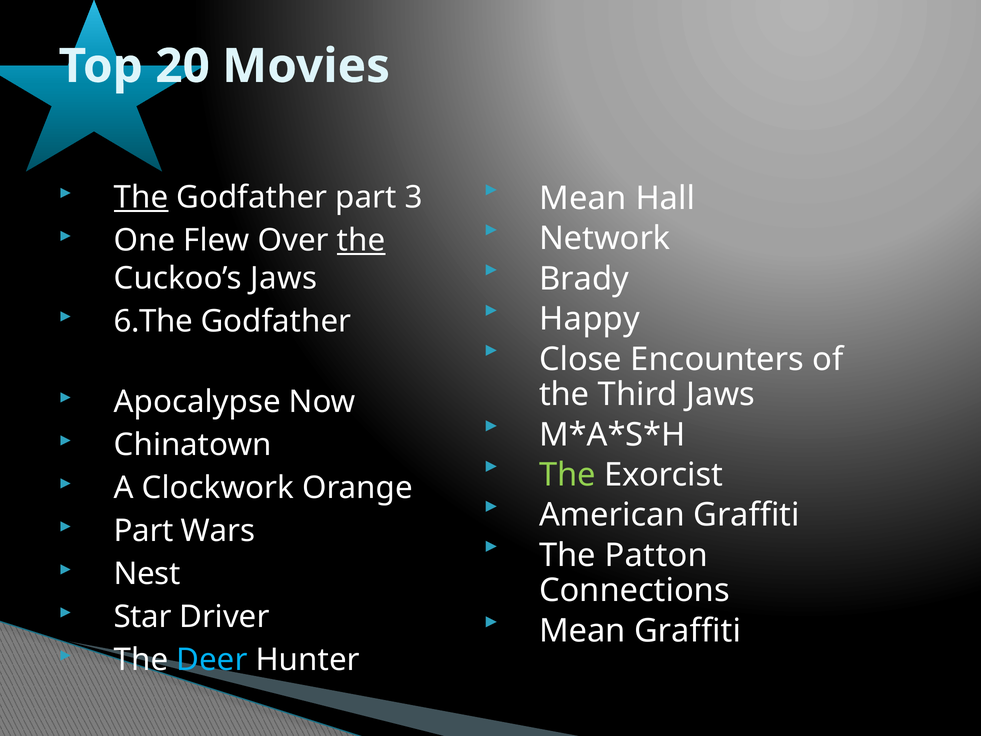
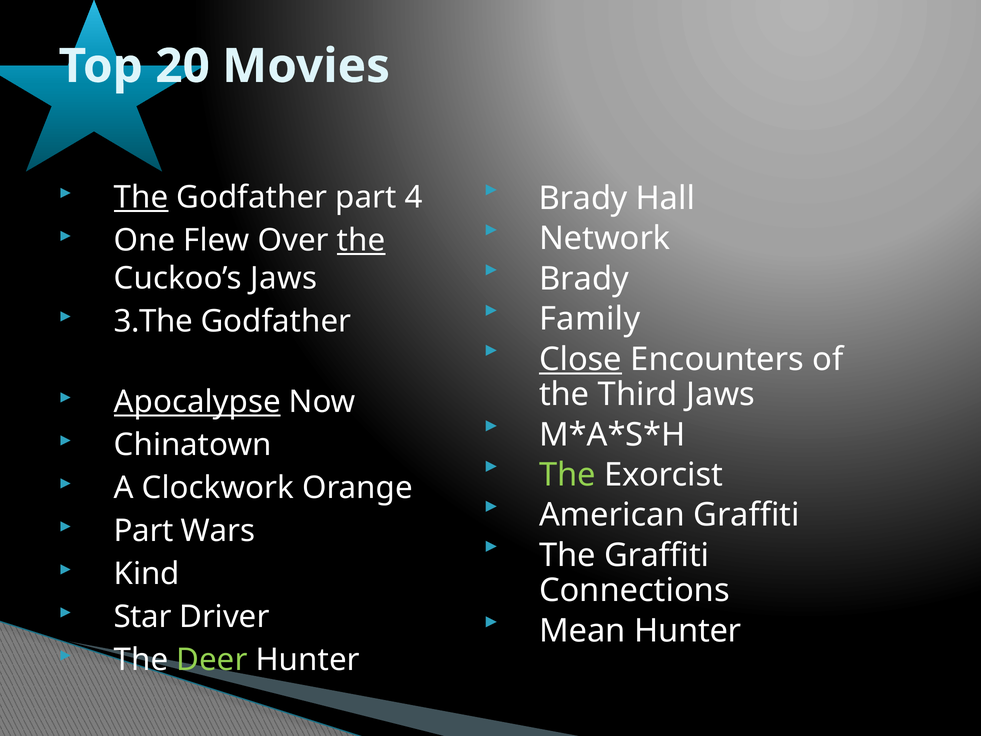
Mean: Mean -> Brady (583, 198)
3: 3 -> 4 (414, 197)
Happy: Happy -> Family (590, 319)
6.The: 6.The -> 3.The (153, 321)
Close underline: none -> present (580, 359)
Apocalypse underline: none -> present (197, 402)
The Patton: Patton -> Graffiti (657, 555)
Nest: Nest -> Kind (147, 574)
Mean Graffiti: Graffiti -> Hunter (688, 631)
Deer colour: light blue -> light green (212, 660)
